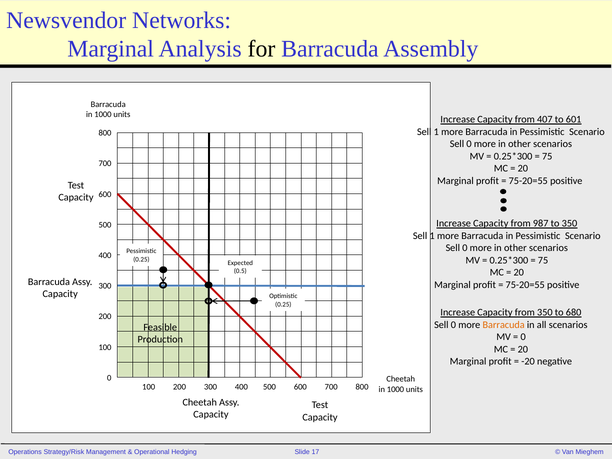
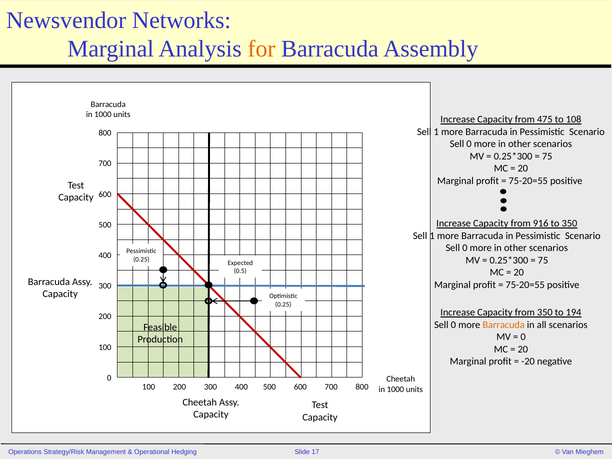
for colour: black -> orange (261, 49)
407: 407 -> 475 (545, 119)
601: 601 -> 108 (574, 119)
987: 987 -> 916 (541, 224)
680: 680 -> 194 (574, 313)
